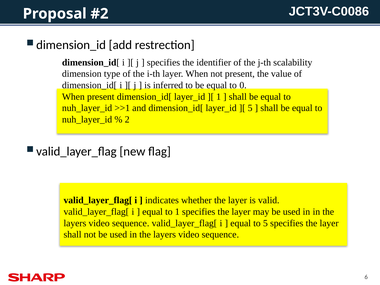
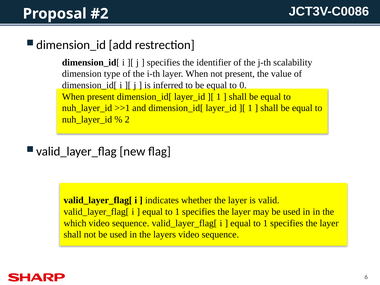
5: 5 -> 1 (250, 108)
layers: layers -> which (75, 223)
5: 5 -> 1 (265, 223)
